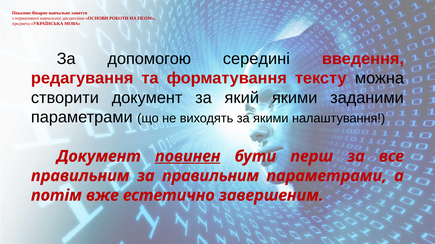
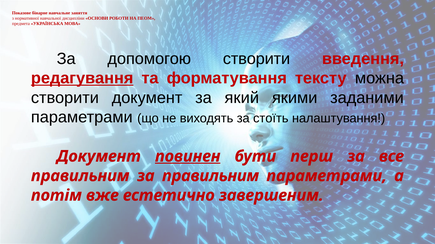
допомогою середині: середині -> створити (256, 59)
редагування underline: none -> present (82, 78)
за якими: якими -> стоїть (271, 119)
